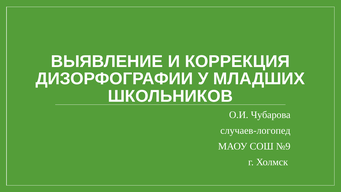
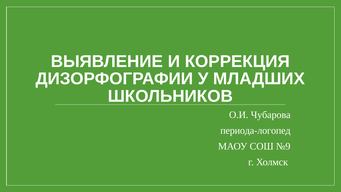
случаев-логопед: случаев-логопед -> периода-логопед (255, 131)
